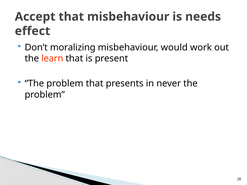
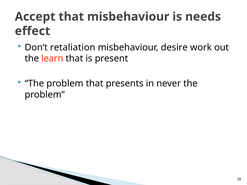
moralizing: moralizing -> retaliation (73, 47)
would: would -> desire (174, 47)
